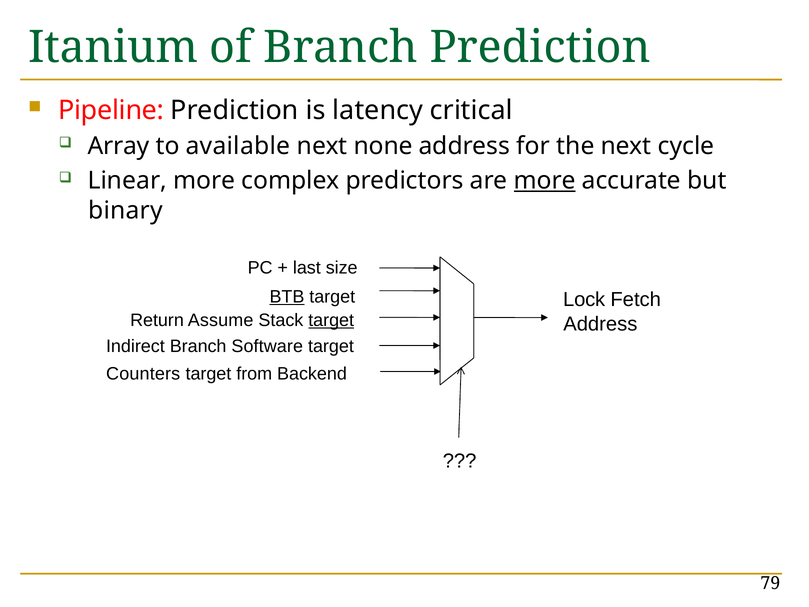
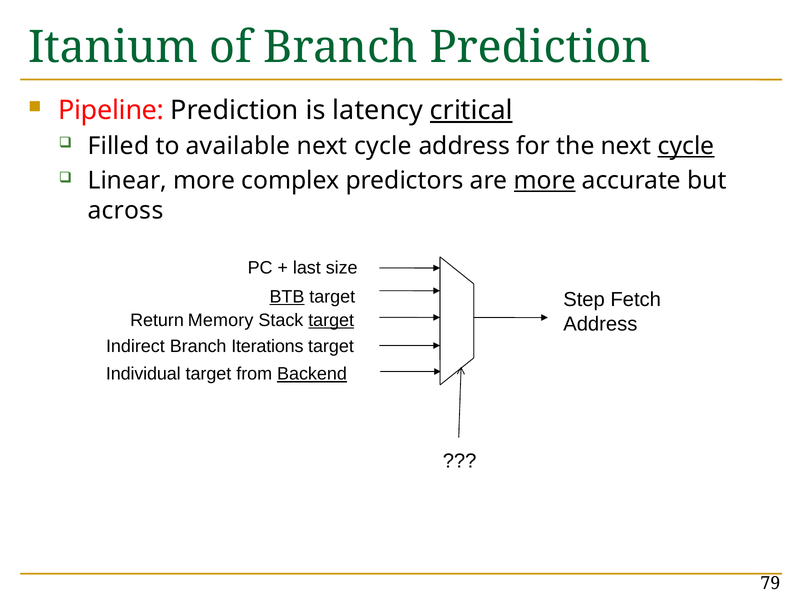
critical underline: none -> present (471, 110)
Array: Array -> Filled (118, 146)
none: none -> cycle (383, 146)
cycle underline: none -> present (686, 146)
binary: binary -> across (125, 210)
Lock: Lock -> Step (584, 300)
Assume: Assume -> Memory (221, 320)
Software: Software -> Iterations (267, 346)
Counters: Counters -> Individual (143, 374)
Backend underline: none -> present (312, 374)
